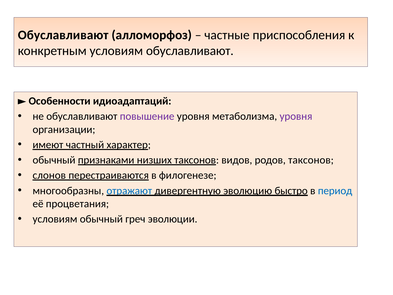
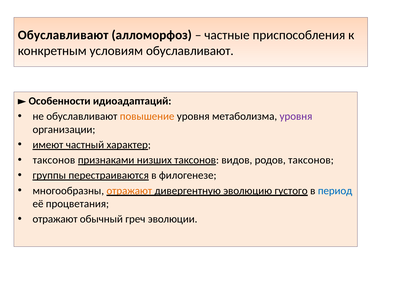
повышение colour: purple -> orange (147, 116)
обычный: обычный -> таксонов (54, 160)
слонов: слонов -> группы (49, 175)
отражают colour: blue -> orange (129, 190)
быстро: быстро -> густого (291, 190)
условиям: условиям -> отражают (55, 219)
